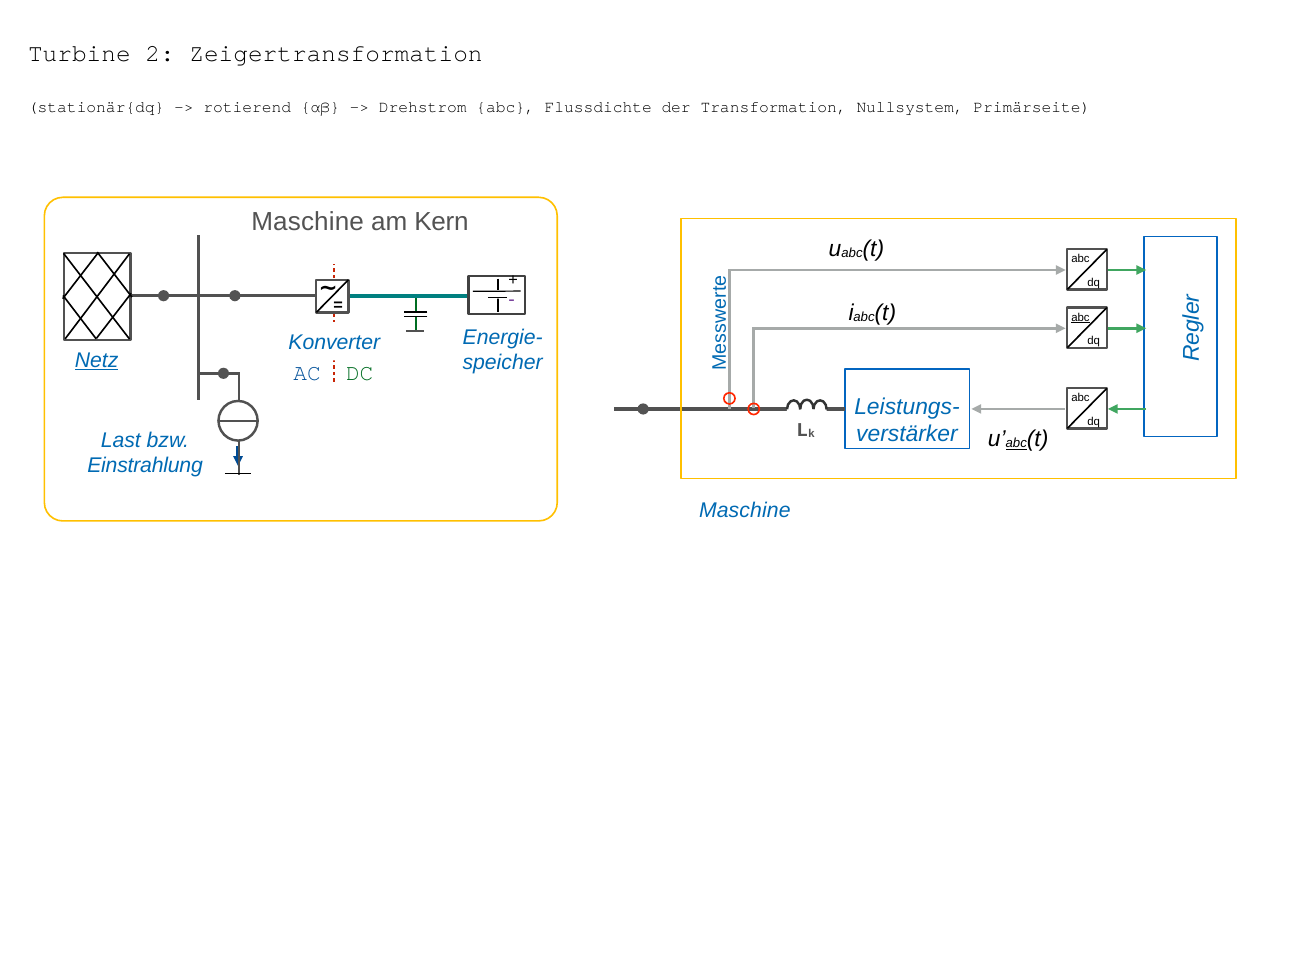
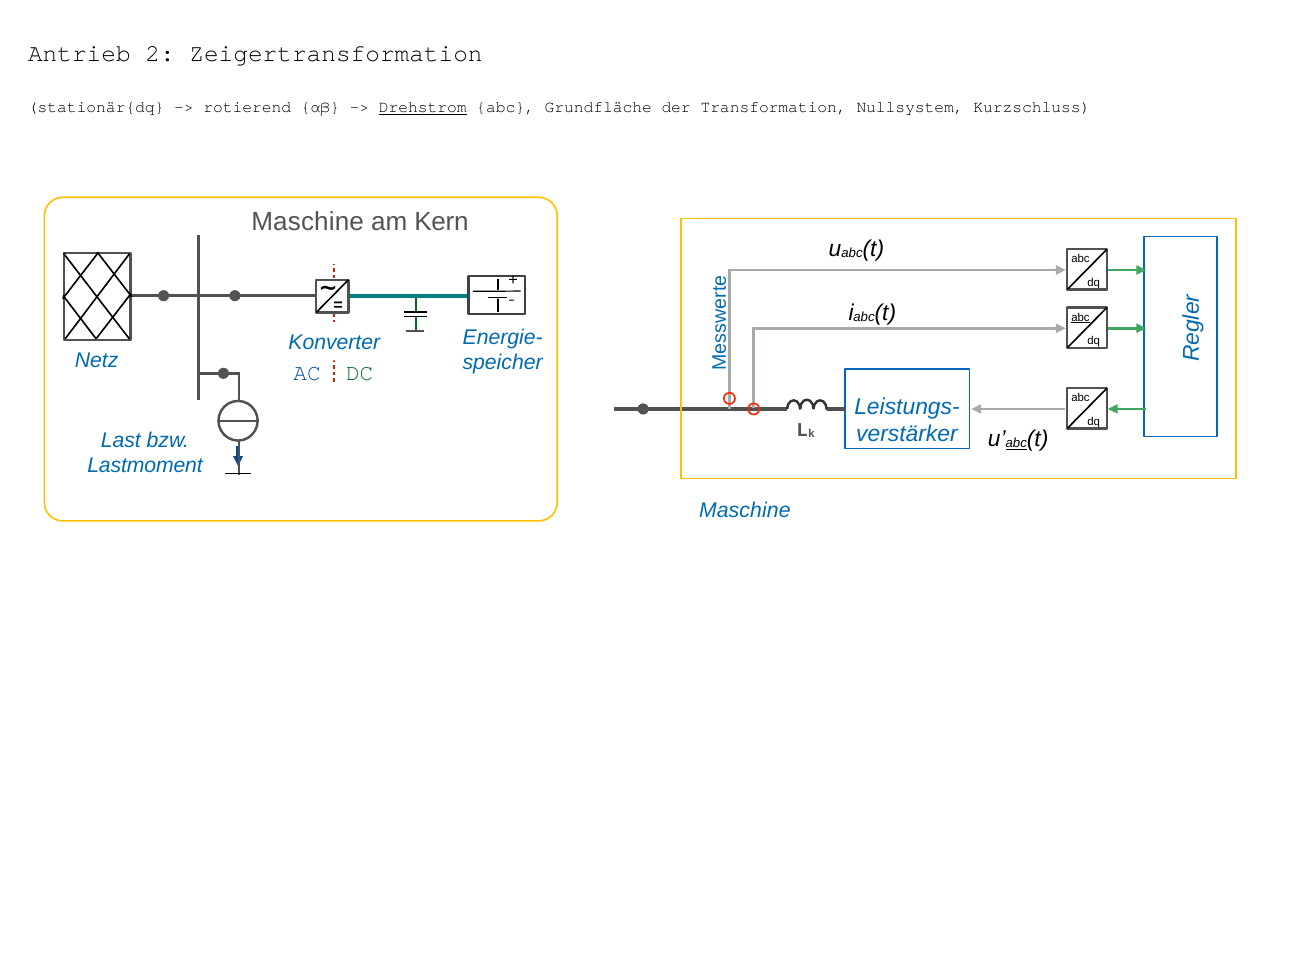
Turbine: Turbine -> Antrieb (79, 54)
Drehstrom underline: none -> present (423, 107)
Flussdichte: Flussdichte -> Grundfläche (598, 107)
Primärseite: Primärseite -> Kurzschluss (1032, 107)
Netz underline: present -> none (97, 360)
Einstrahlung: Einstrahlung -> Lastmoment (145, 466)
